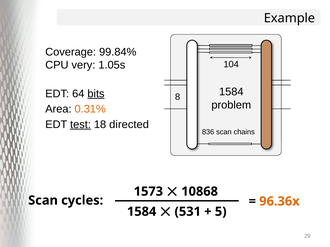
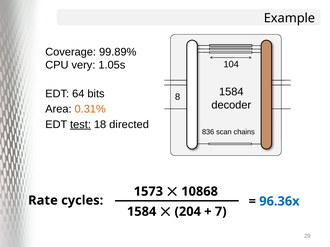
99.84%: 99.84% -> 99.89% (118, 52)
bits underline: present -> none (96, 94)
problem: problem -> decoder (231, 105)
Scan: Scan -> Rate (43, 201)
96.36x colour: orange -> blue (279, 202)
531: 531 -> 204 (188, 212)
5: 5 -> 7 (221, 212)
